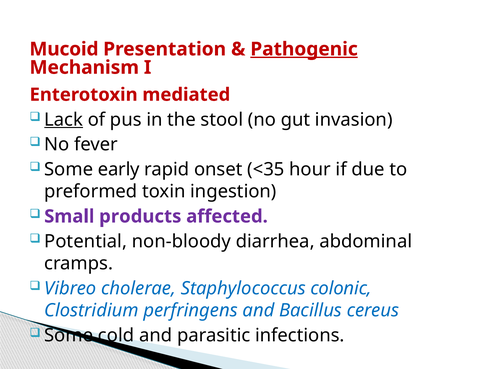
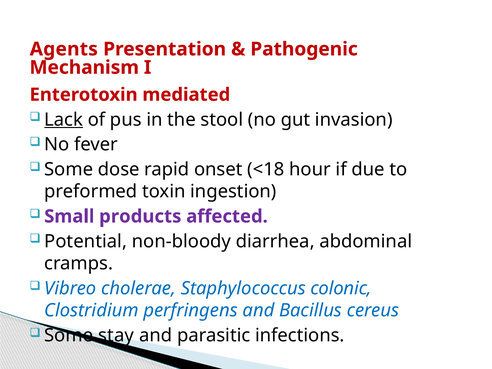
Mucoid: Mucoid -> Agents (64, 49)
Pathogenic underline: present -> none (304, 49)
early: early -> dose (119, 169)
<35: <35 -> <18 (266, 169)
cold: cold -> stay (116, 335)
